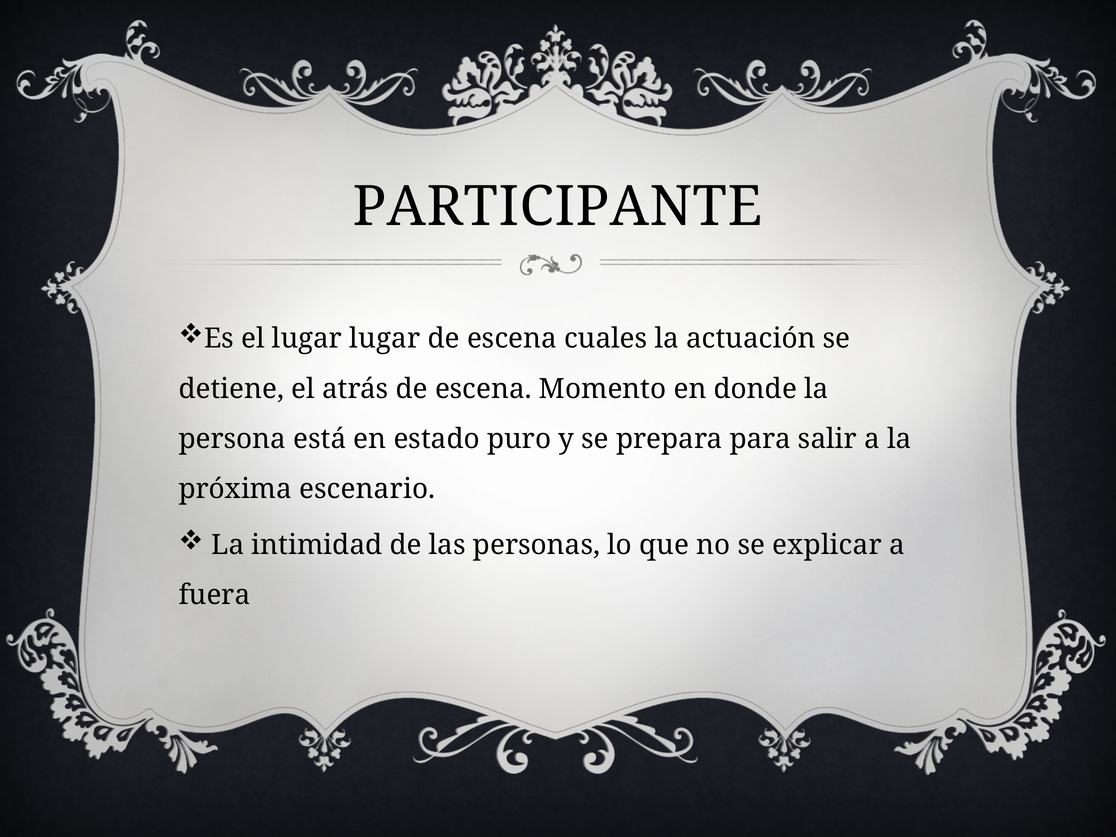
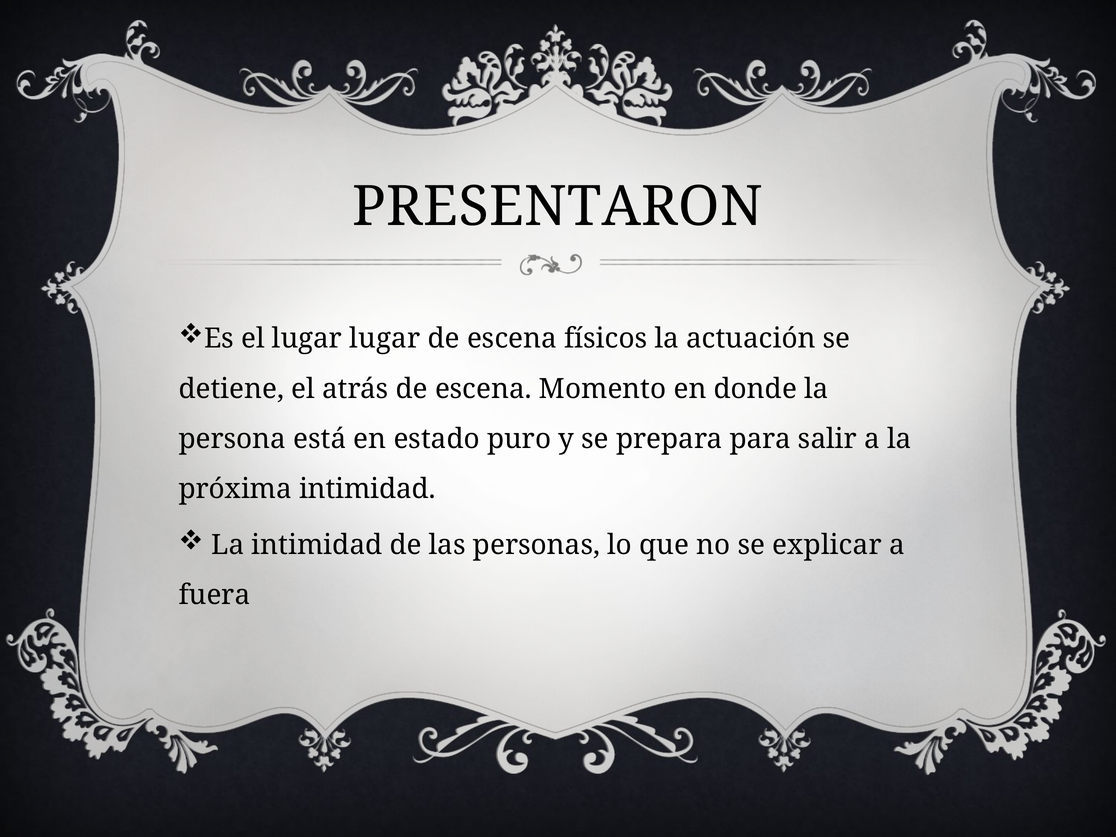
PARTICIPANTE: PARTICIPANTE -> PRESENTARON (558, 207)
cuales: cuales -> físicos (606, 339)
próxima escenario: escenario -> intimidad (367, 489)
